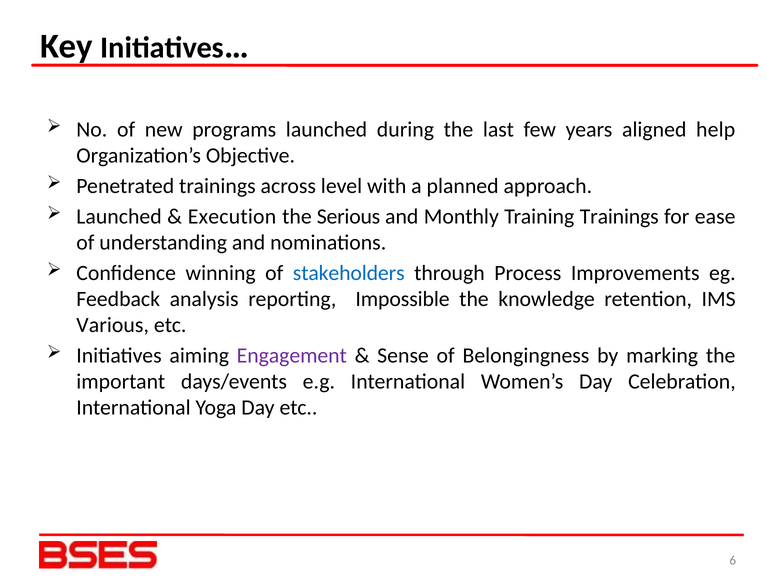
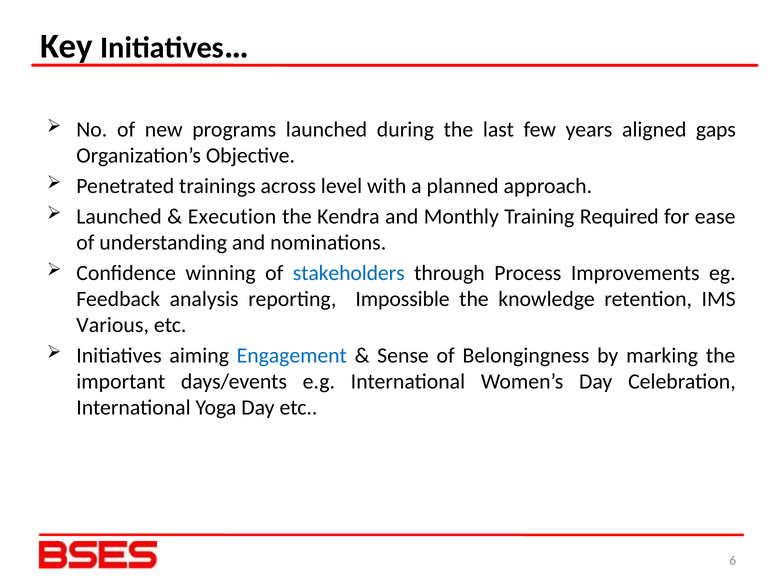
help: help -> gaps (716, 129)
Serious: Serious -> Kendra (348, 216)
Training Trainings: Trainings -> Required (619, 216)
Engagement colour: purple -> blue (292, 356)
